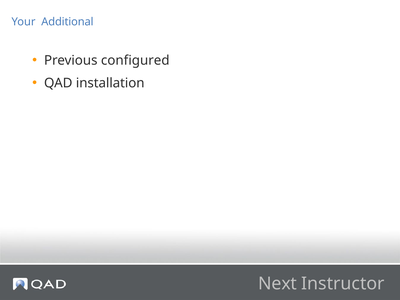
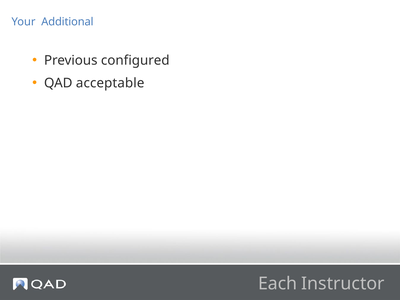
installation: installation -> acceptable (110, 83)
Next: Next -> Each (278, 284)
